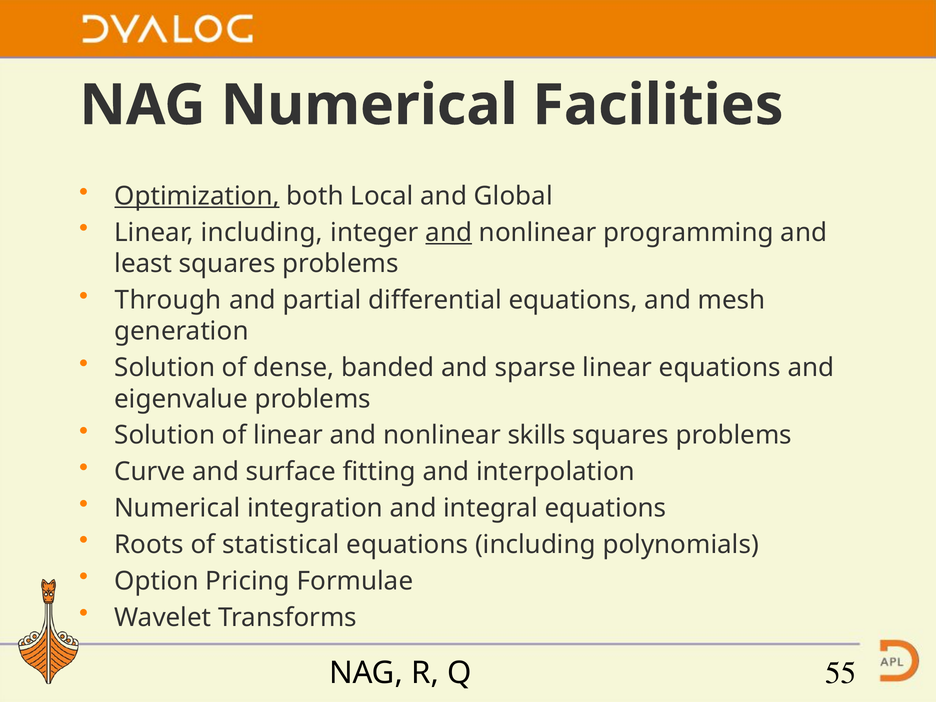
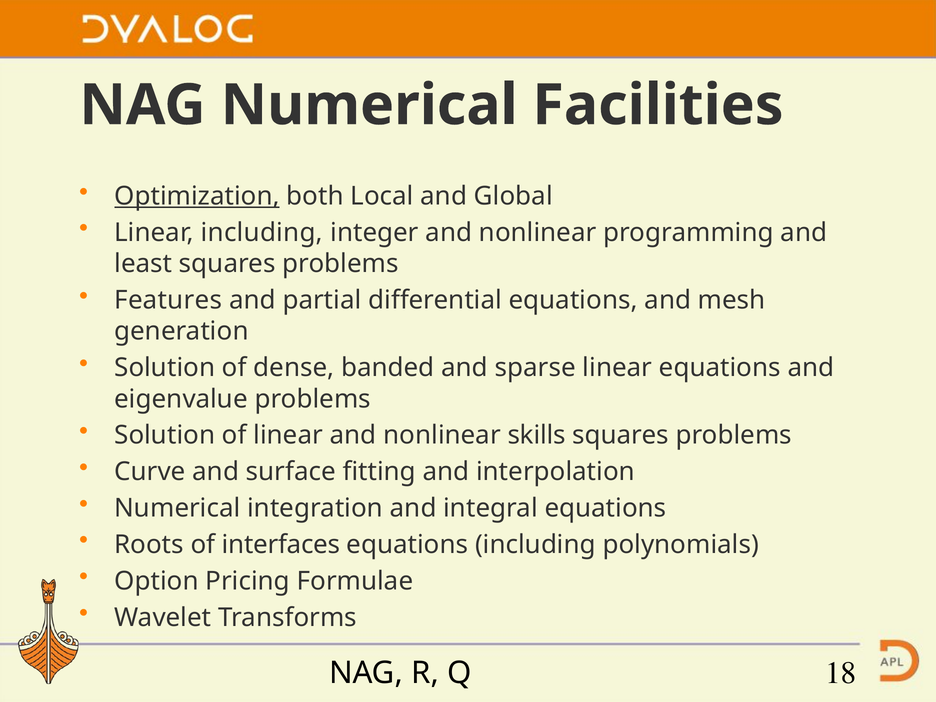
and underline: present -> none (449, 233)
Through: Through -> Features (168, 300)
statistical: statistical -> interfaces (281, 545)
55: 55 -> 18 (841, 673)
